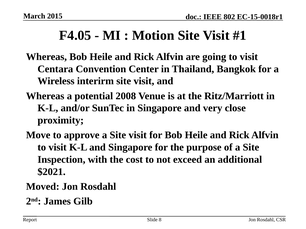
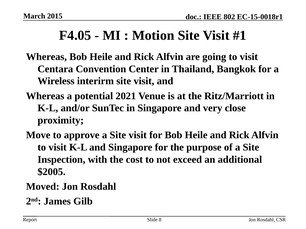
2008: 2008 -> 2021 (126, 96)
$2021: $2021 -> $2005 (52, 172)
